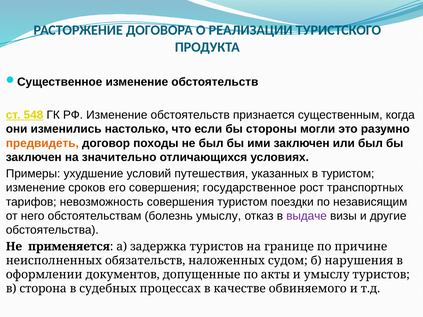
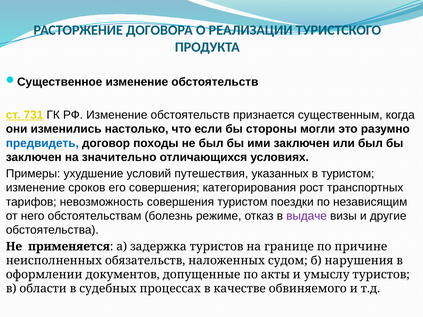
548: 548 -> 731 (33, 115)
предвидеть colour: orange -> blue (42, 143)
государственное: государственное -> категорирования (249, 188)
болезнь умыслу: умыслу -> режиме (219, 216)
сторона: сторона -> области (43, 289)
